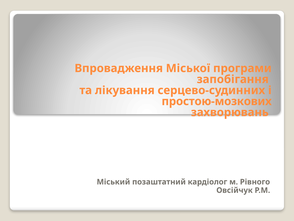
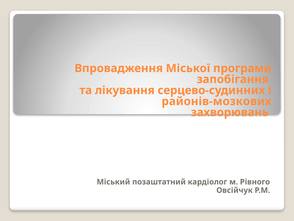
простою-мозкових: простою-мозкових -> районів-мозкових (217, 101)
